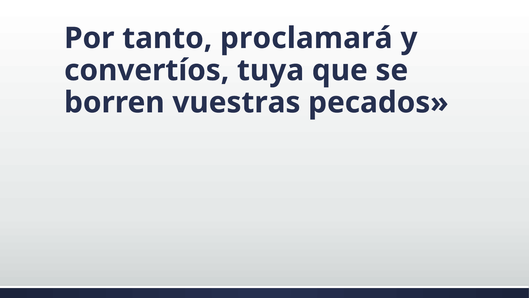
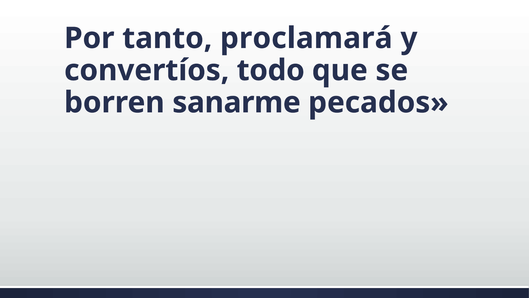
tuya: tuya -> todo (271, 70)
vuestras: vuestras -> sanarme (237, 102)
